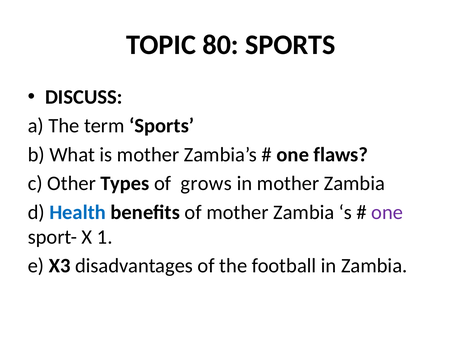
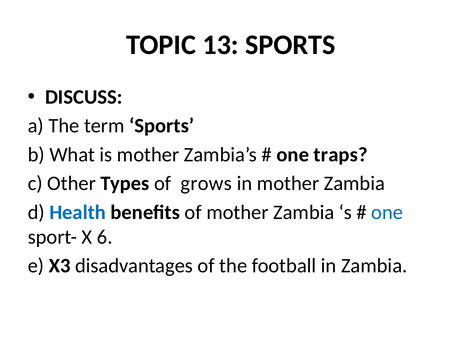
80: 80 -> 13 (221, 45)
flaws: flaws -> traps (341, 154)
one colour: purple -> blue (387, 212)
1: 1 -> 6 (105, 237)
